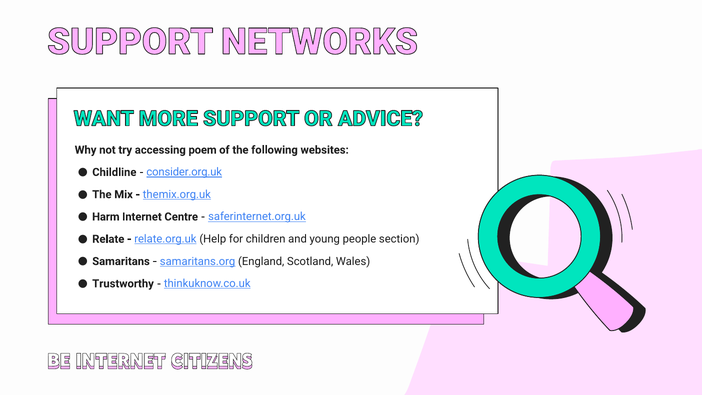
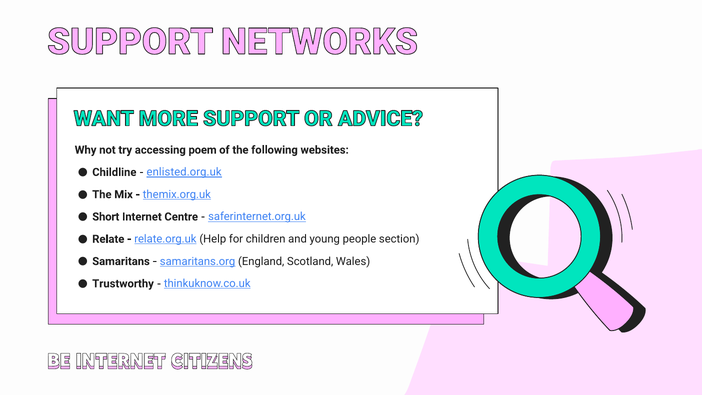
consider.org.uk: consider.org.uk -> enlisted.org.uk (184, 172)
Harm: Harm -> Short (106, 217)
